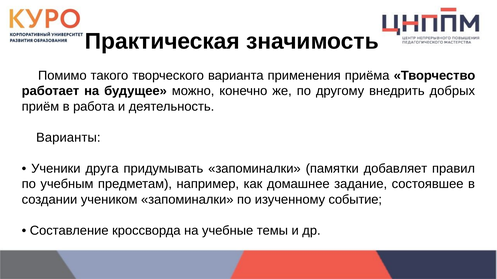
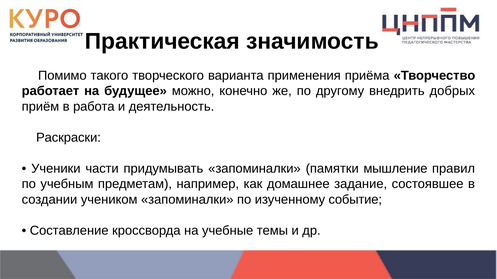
Варианты: Варианты -> Раскраски (68, 138)
друга: друга -> части (102, 169)
добавляет: добавляет -> мышление (395, 169)
